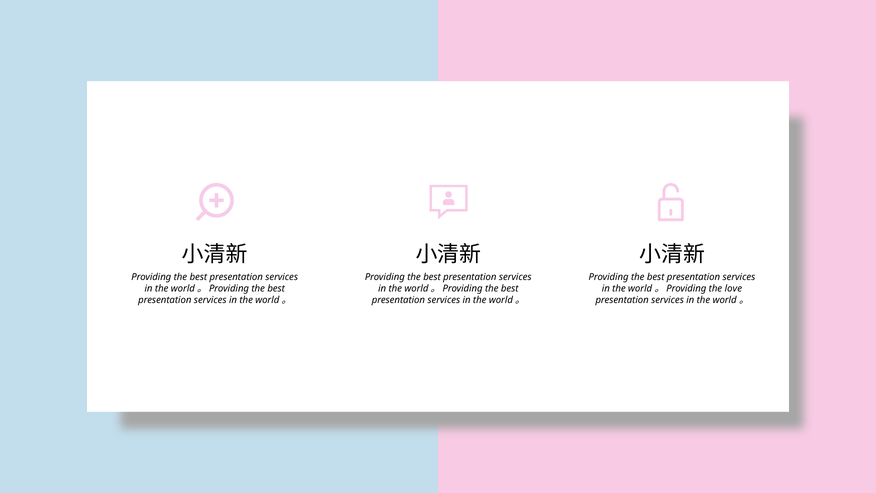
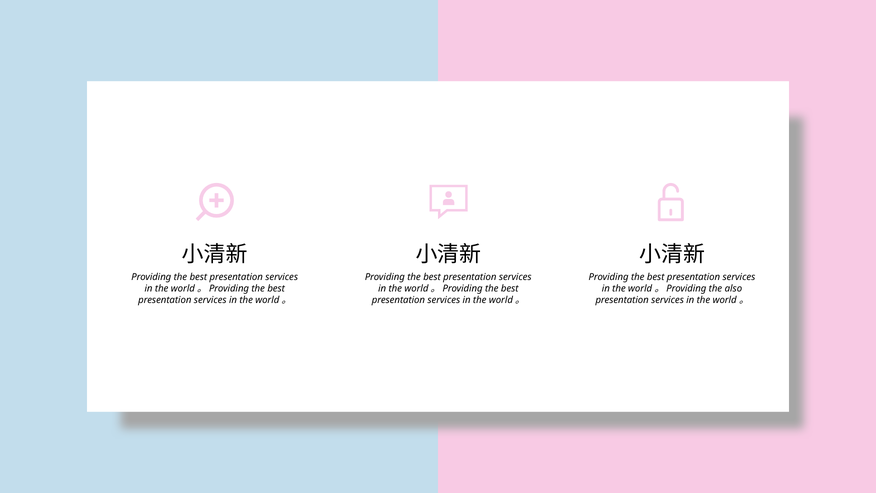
love: love -> also (733, 288)
